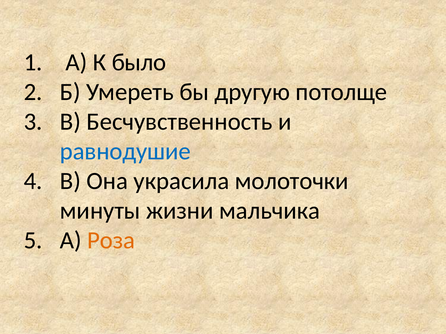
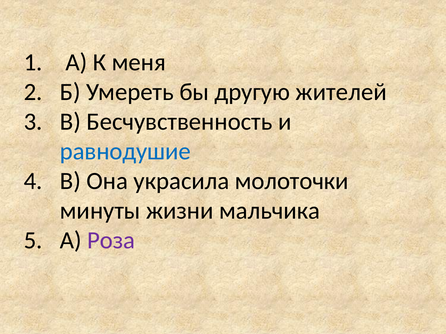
было: было -> меня (139, 62)
потолще: потолще -> жителей (341, 92)
Роза colour: orange -> purple (111, 241)
